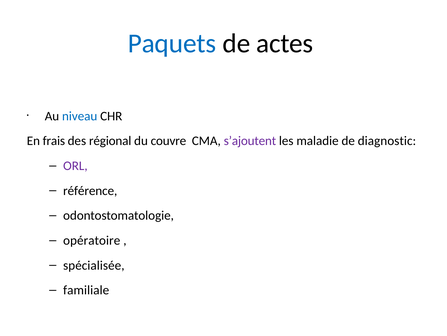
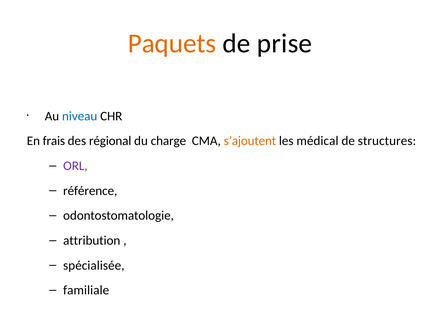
Paquets colour: blue -> orange (172, 43)
actes: actes -> prise (284, 43)
couvre: couvre -> charge (168, 141)
s’ajoutent colour: purple -> orange (250, 141)
maladie: maladie -> médical (317, 141)
diagnostic: diagnostic -> structures (387, 141)
opératoire: opératoire -> attribution (92, 240)
